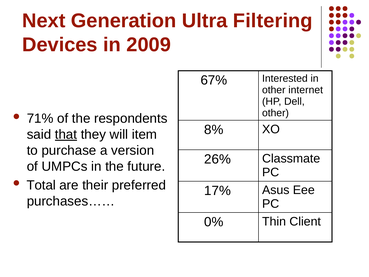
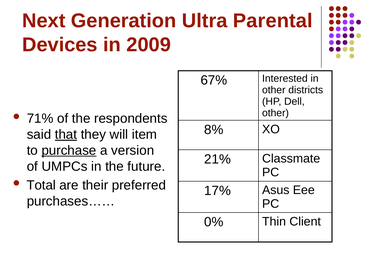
Filtering: Filtering -> Parental (273, 21)
internet: internet -> districts (306, 90)
purchase underline: none -> present (69, 150)
26%: 26% -> 21% (218, 159)
